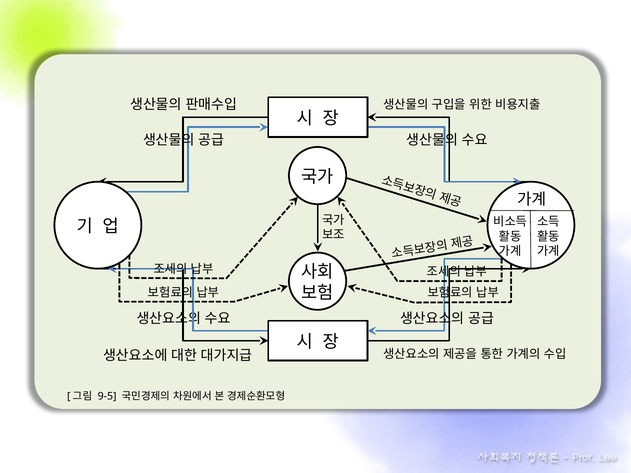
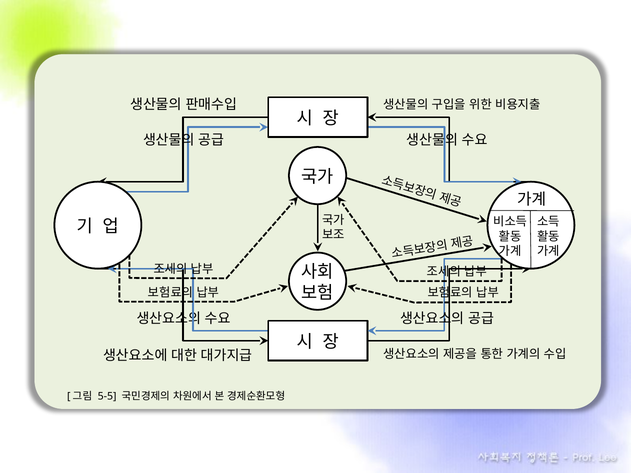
9-5: 9-5 -> 5-5 (107, 397)
